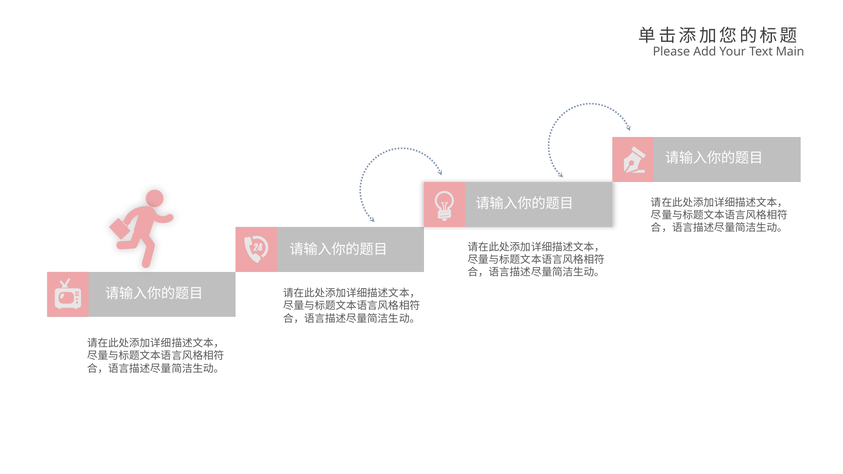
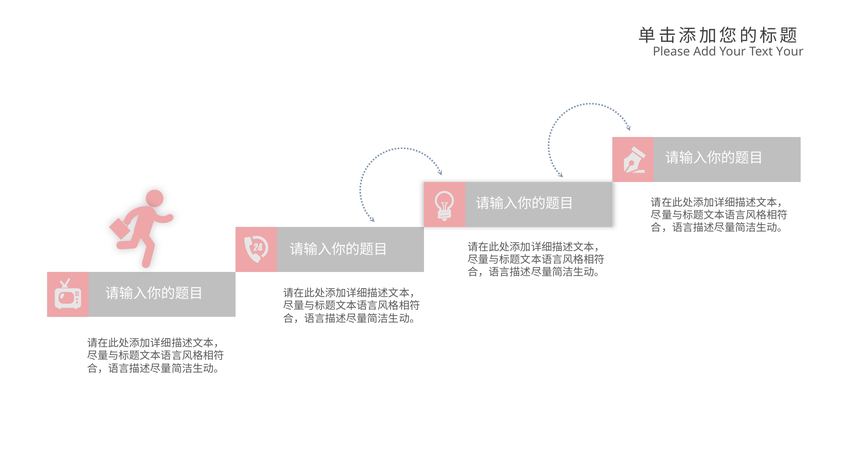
Text Main: Main -> Your (790, 52)
